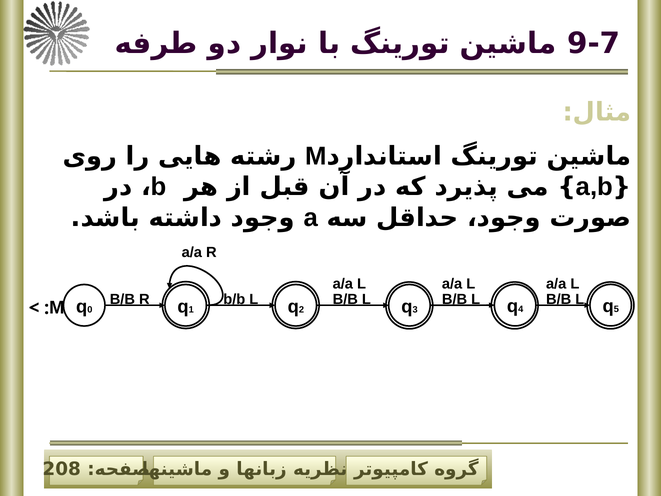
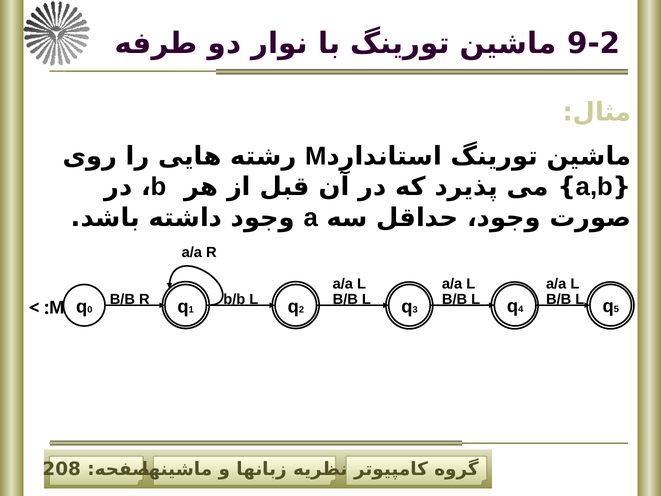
9-7: 9-7 -> 9-2 (594, 44)
